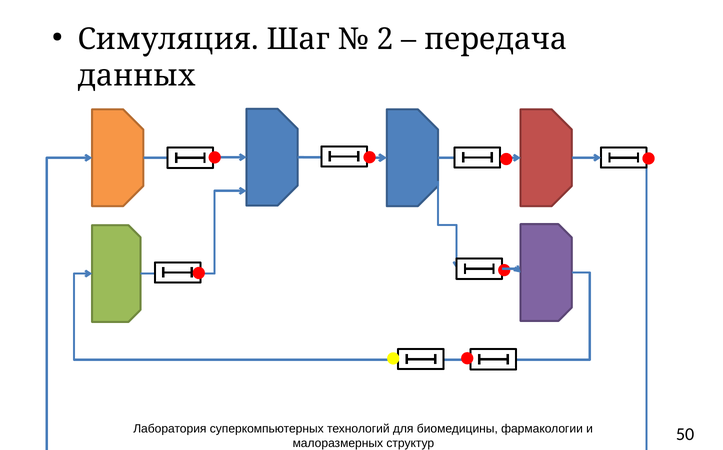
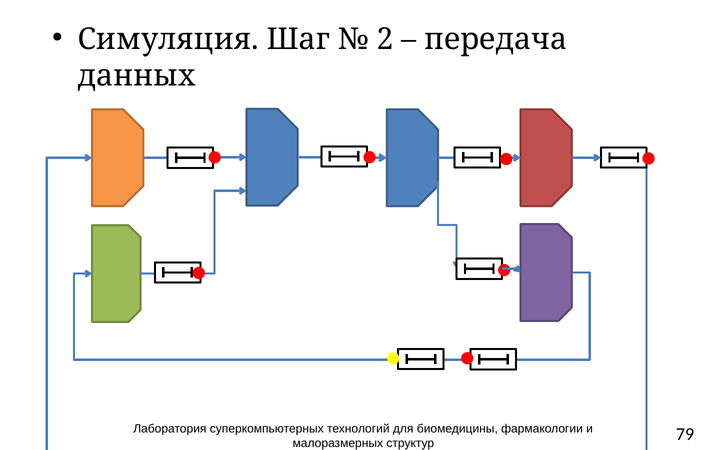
50: 50 -> 79 (685, 434)
